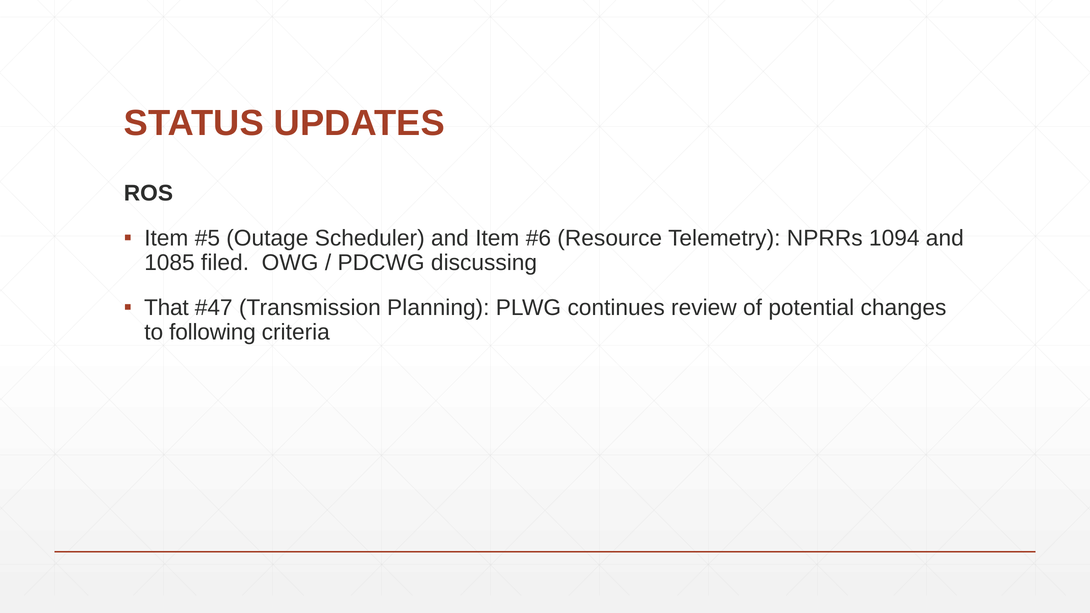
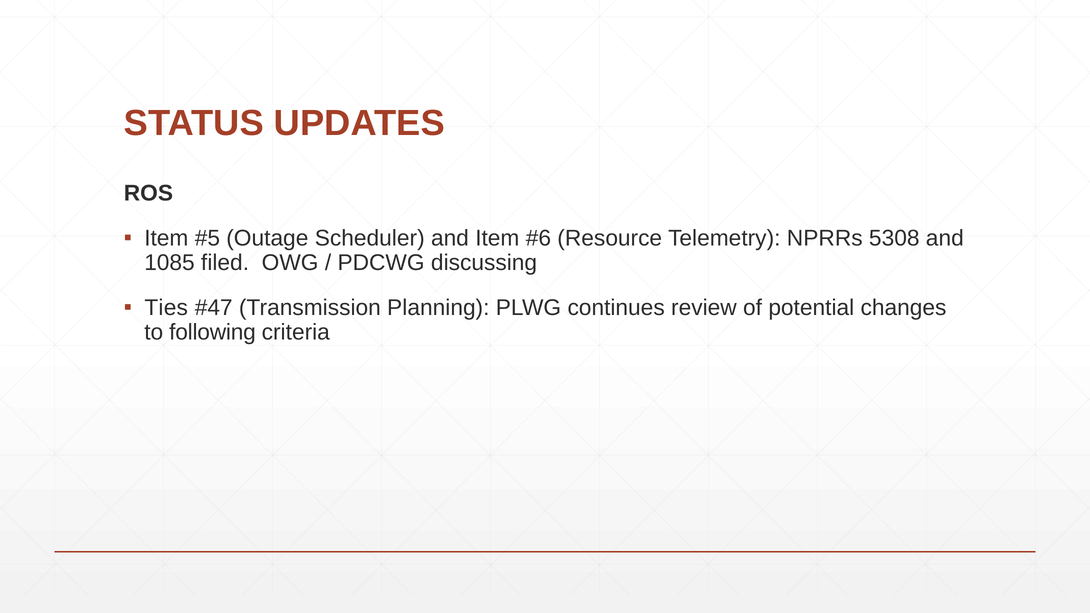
1094: 1094 -> 5308 (894, 238)
That: That -> Ties (166, 308)
